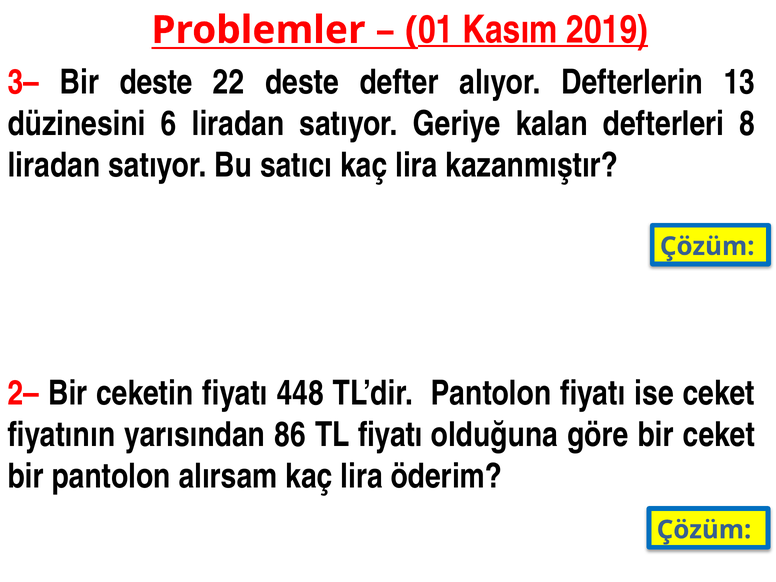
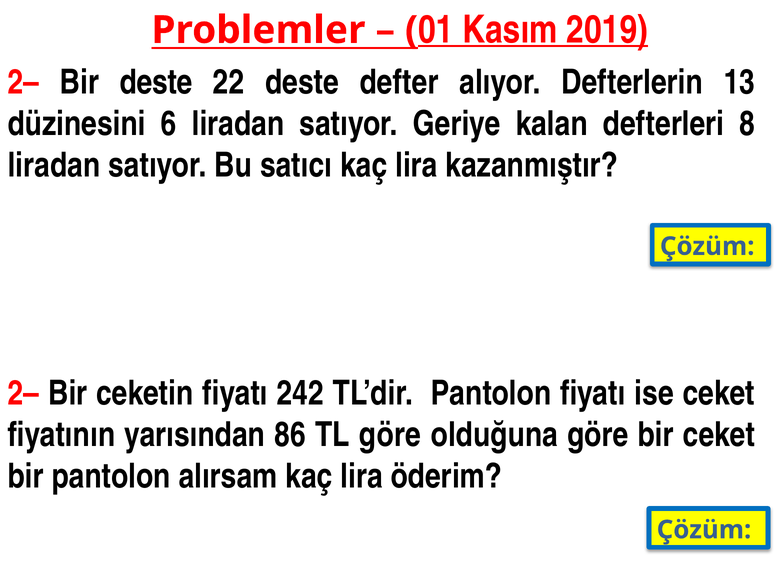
3–: 3– -> 2– (23, 82)
448: 448 -> 242 (300, 393)
TL fiyatı: fiyatı -> göre (390, 435)
